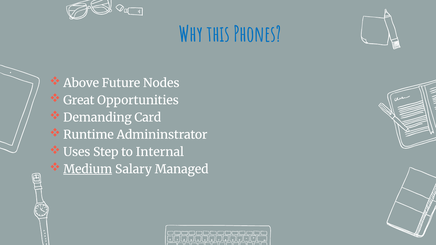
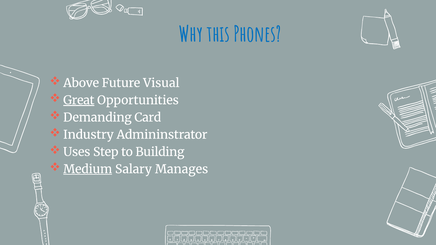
Nodes: Nodes -> Visual (161, 83)
Great underline: none -> present (79, 100)
Runtime: Runtime -> Industry (88, 135)
Internal: Internal -> Building (160, 152)
Managed: Managed -> Manages (182, 169)
